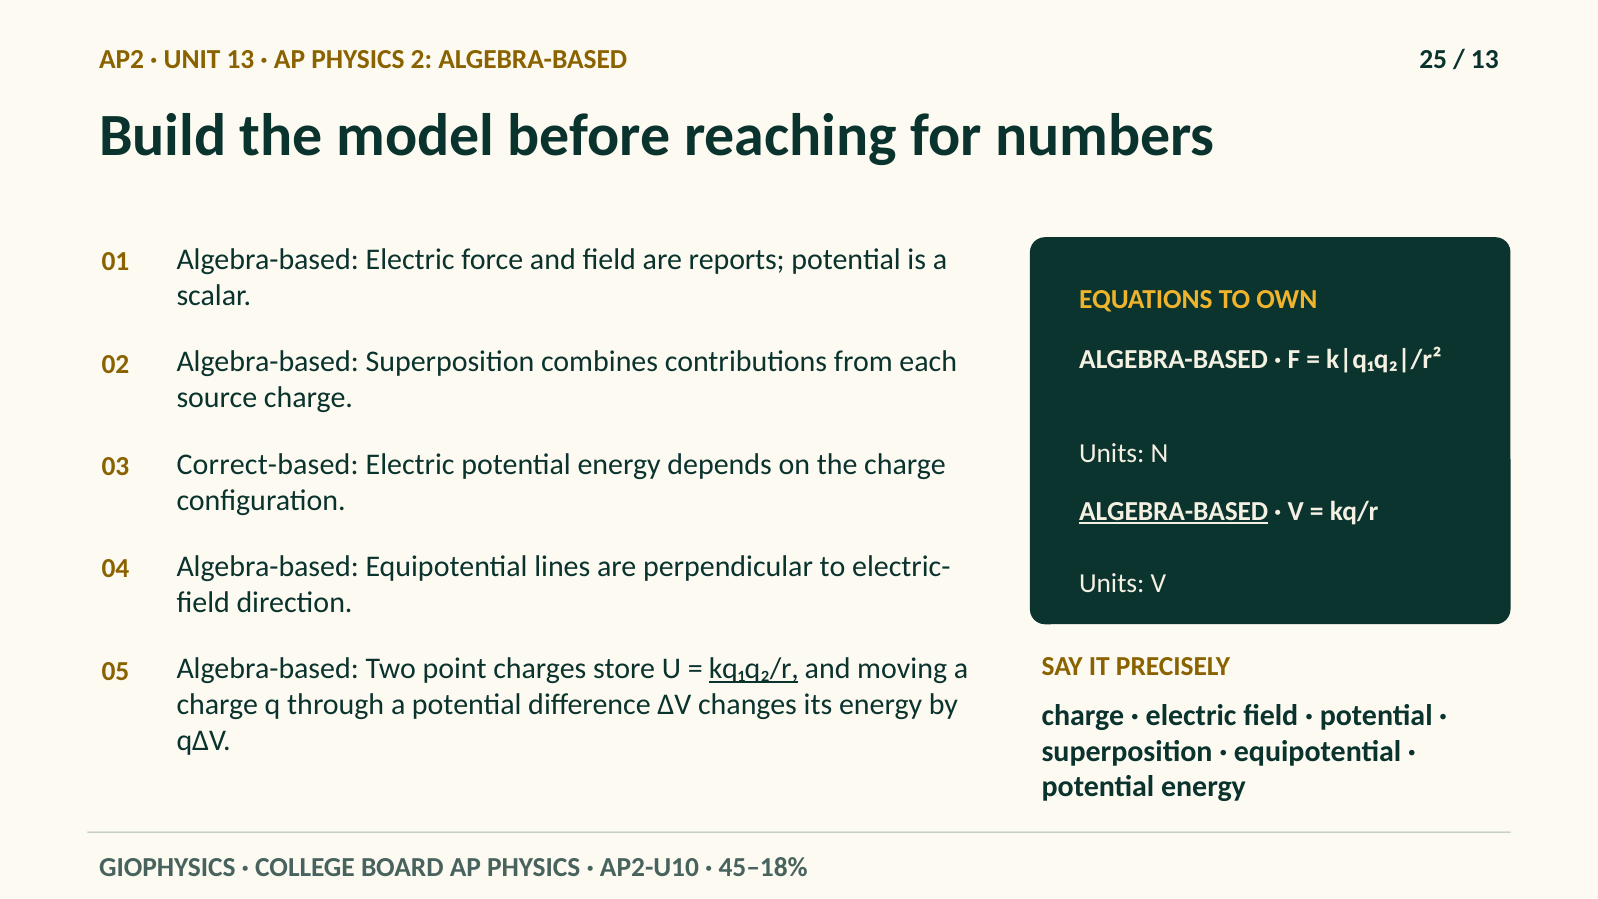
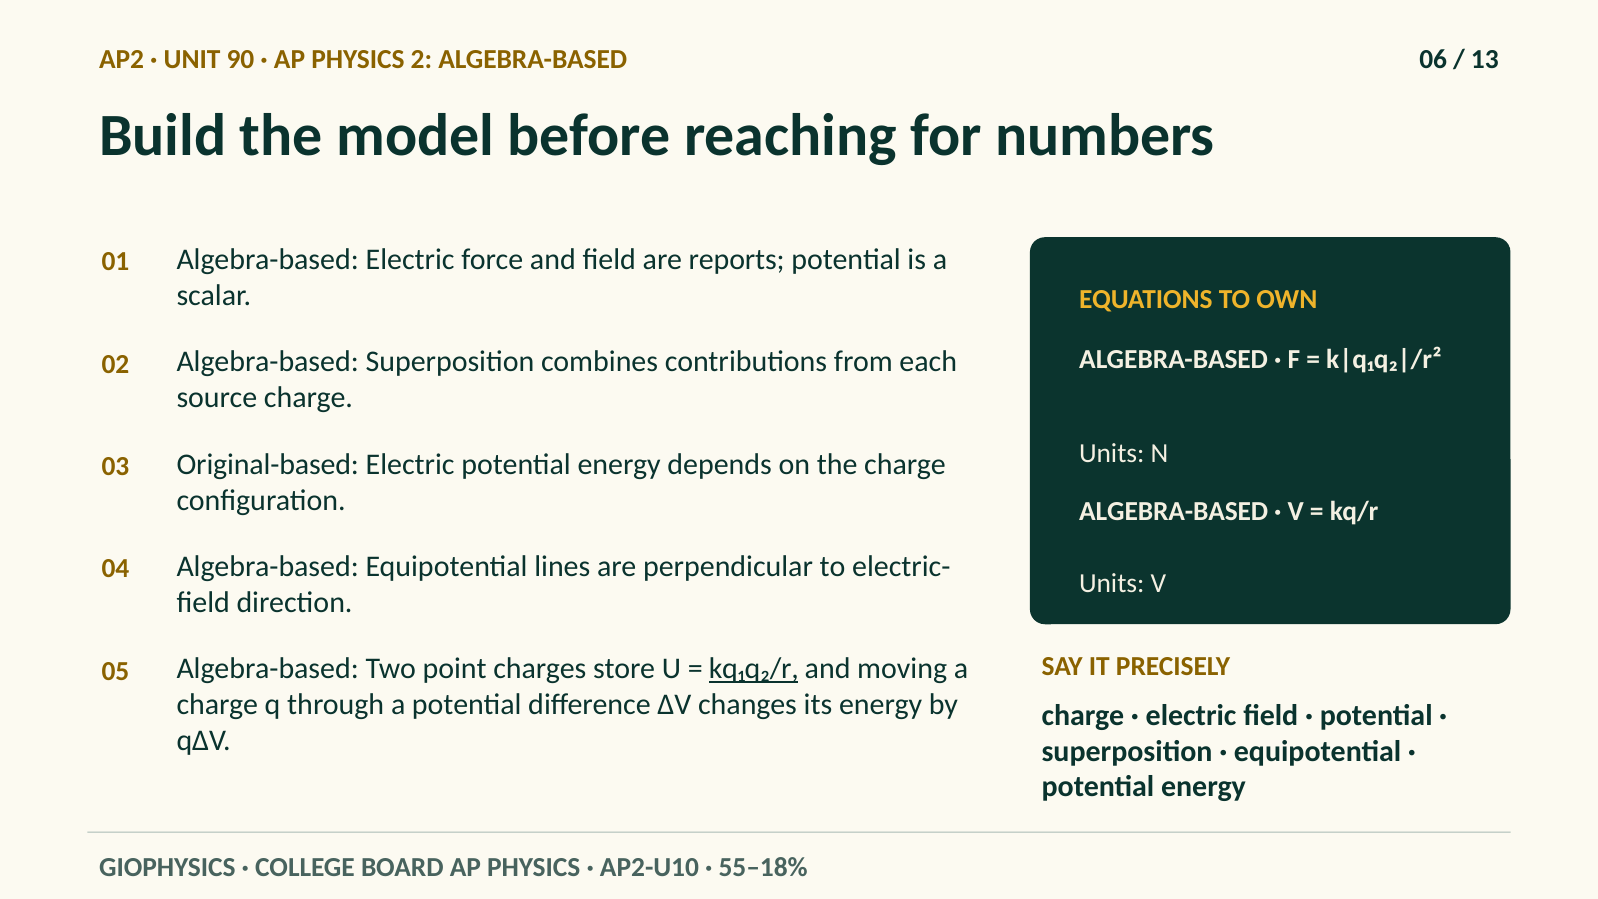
UNIT 13: 13 -> 90 (240, 59)
25: 25 -> 06 (1433, 59)
Correct-based: Correct-based -> Original-based (268, 464)
ALGEBRA-BASED underline: present -> none (1174, 511)
45–18%: 45–18% -> 55–18% (763, 867)
